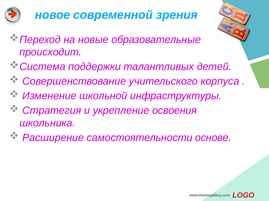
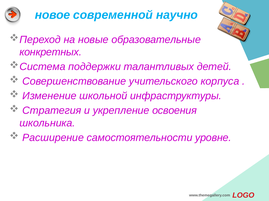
зрения: зрения -> научно (177, 15)
происходит: происходит -> конкретных (51, 52)
основе: основе -> уровне (213, 138)
